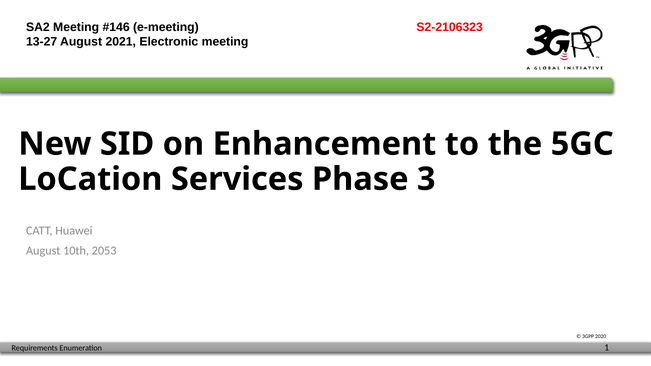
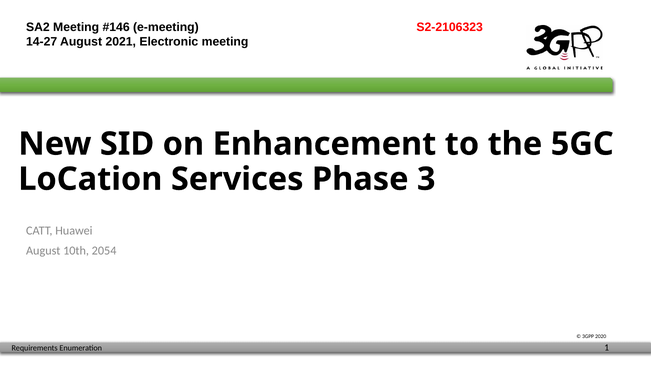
13-27: 13-27 -> 14-27 (42, 42)
2053: 2053 -> 2054 (104, 251)
